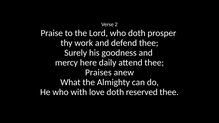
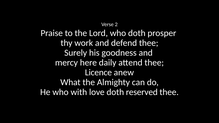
Praises: Praises -> Licence (98, 73)
